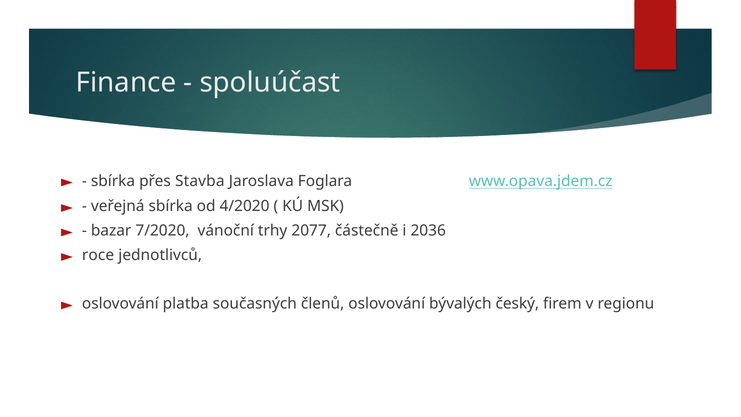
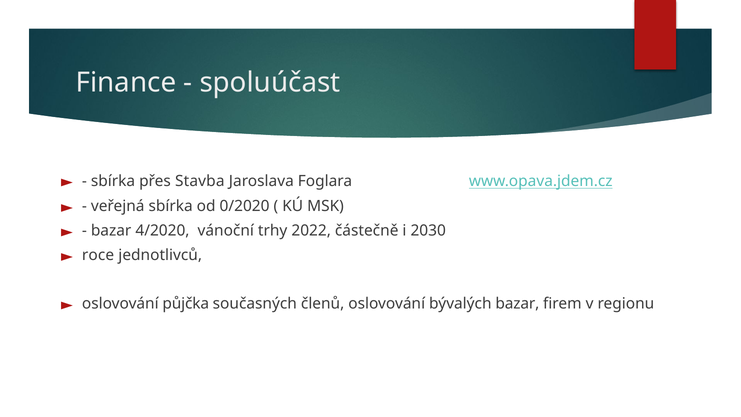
4/2020: 4/2020 -> 0/2020 (245, 206)
7/2020: 7/2020 -> 4/2020 (162, 230)
2077: 2077 -> 2022 (311, 230)
2036: 2036 -> 2030 (428, 230)
platba: platba -> půjčka (186, 304)
bývalých český: český -> bazar (517, 304)
